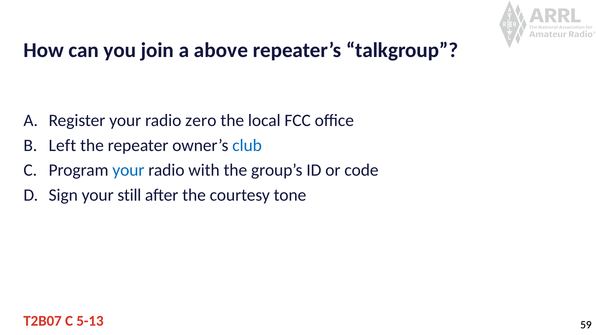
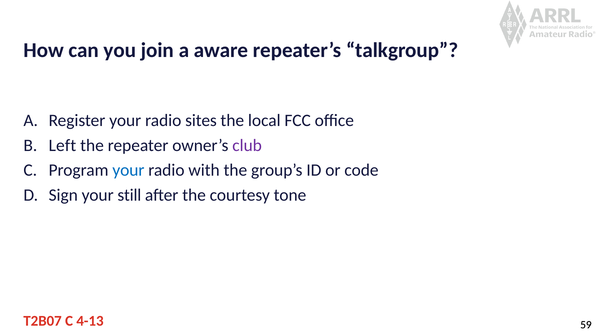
above: above -> aware (221, 50)
zero: zero -> sites (201, 120)
club colour: blue -> purple (247, 145)
5-13: 5-13 -> 4-13 (90, 321)
